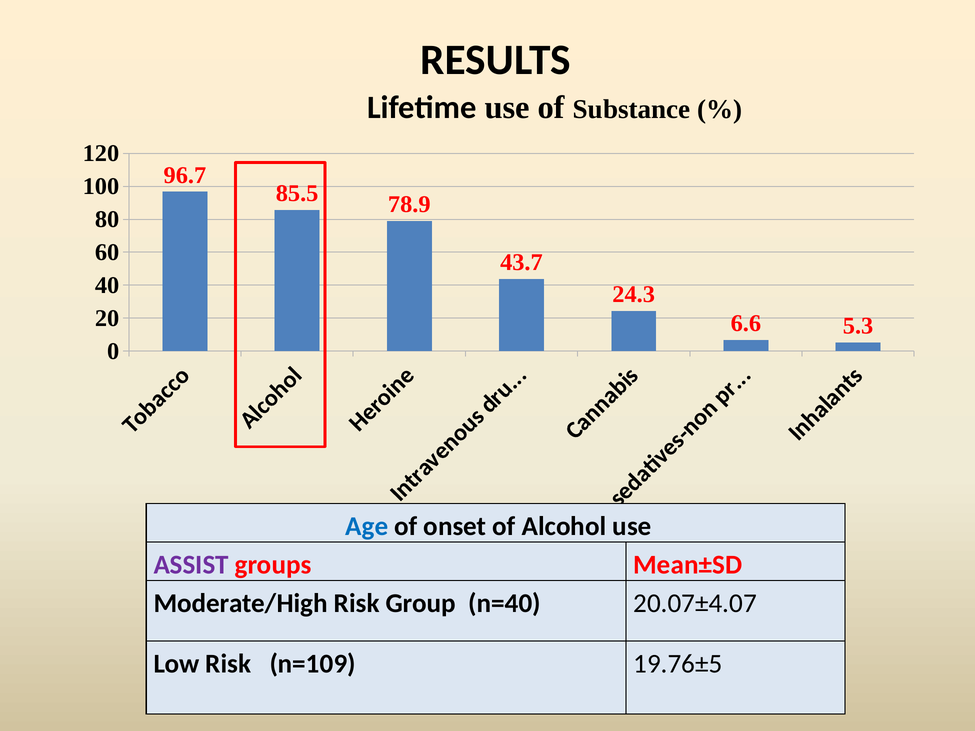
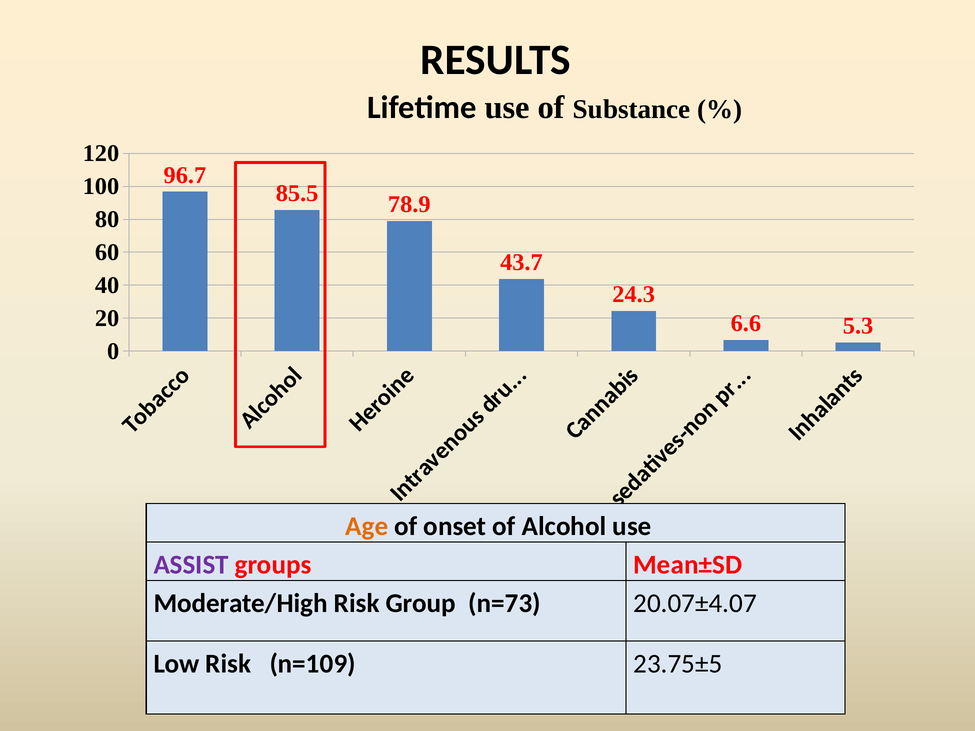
Age colour: blue -> orange (367, 527)
n=40: n=40 -> n=73 (504, 604)
19.76±5: 19.76±5 -> 23.75±5 (678, 664)
